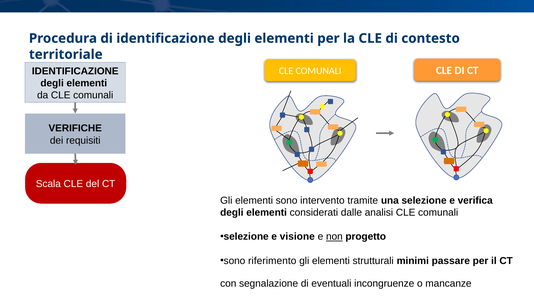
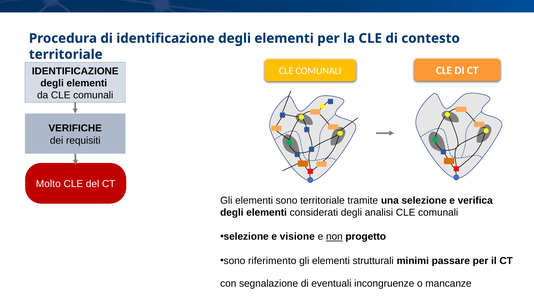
Scala: Scala -> Molto (48, 184)
sono intervento: intervento -> territoriale (322, 200)
considerati dalle: dalle -> degli (351, 212)
